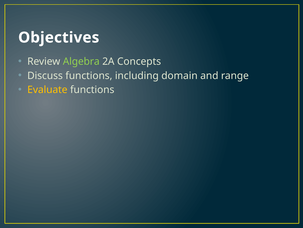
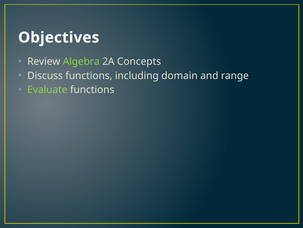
Evaluate colour: yellow -> light green (47, 90)
